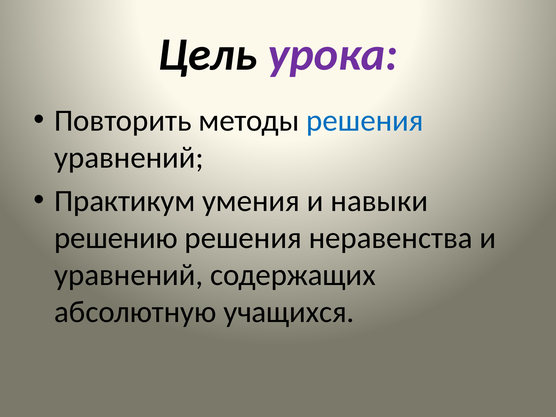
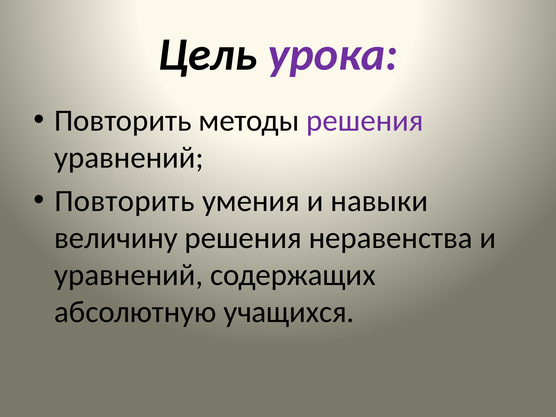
решения colour: blue -> purple (365, 121)
Практикум: Практикум -> Повторить (125, 201)
решению: решению -> величину (116, 238)
